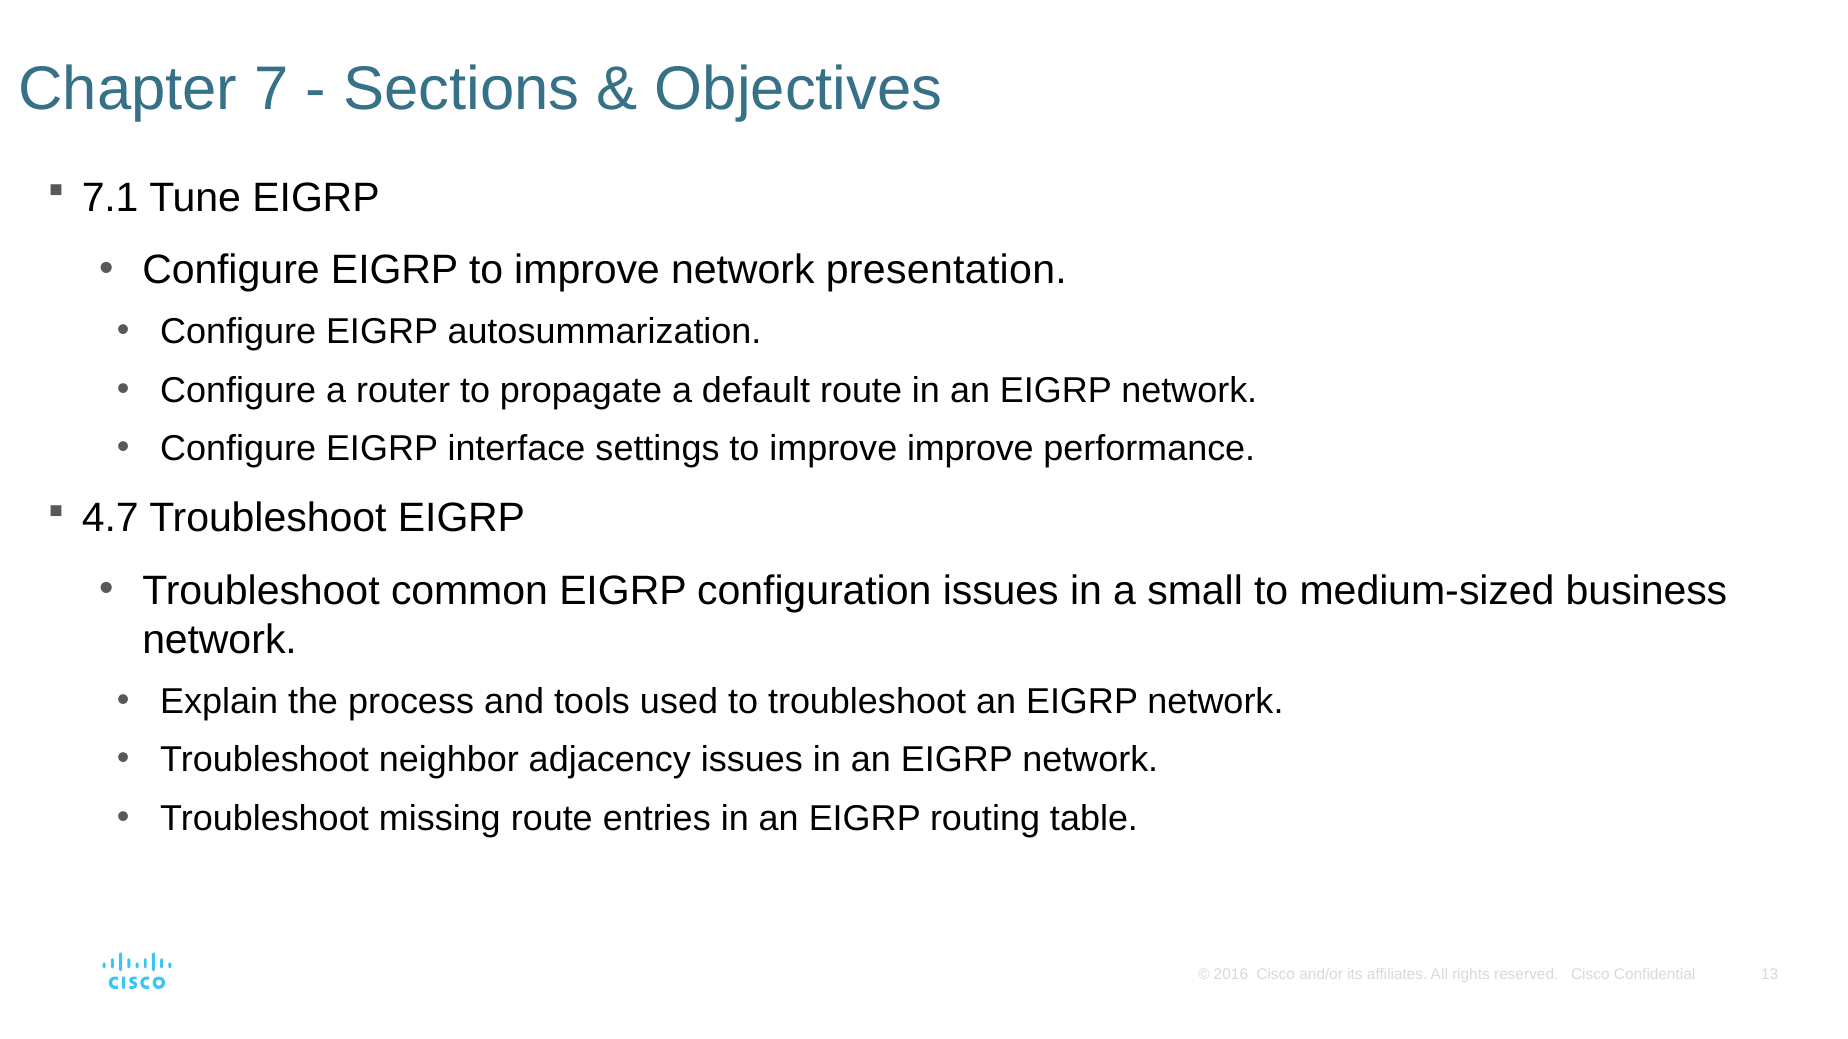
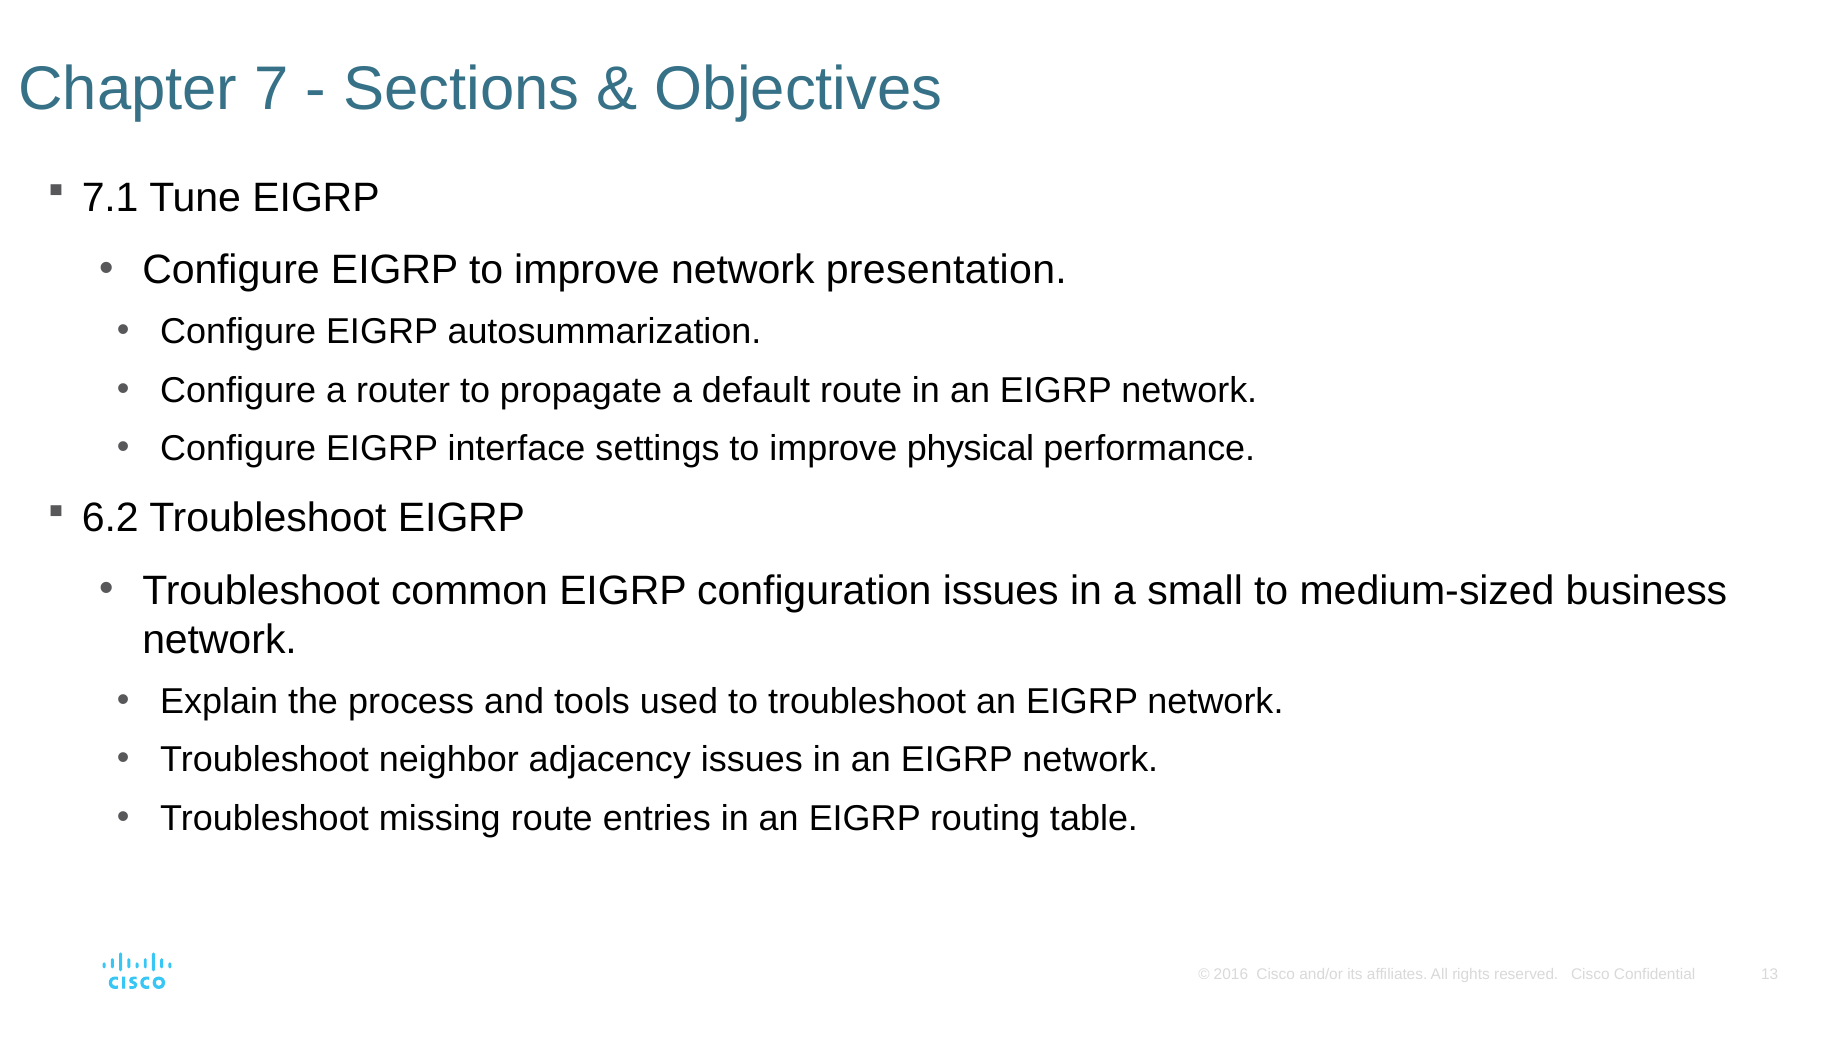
improve improve: improve -> physical (971, 449)
4.7: 4.7 -> 6.2 (110, 519)
